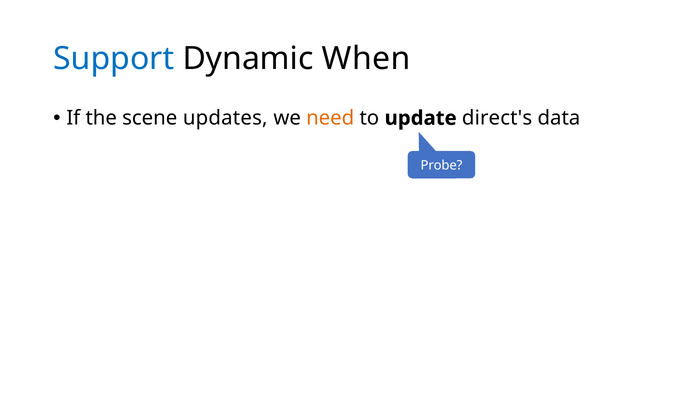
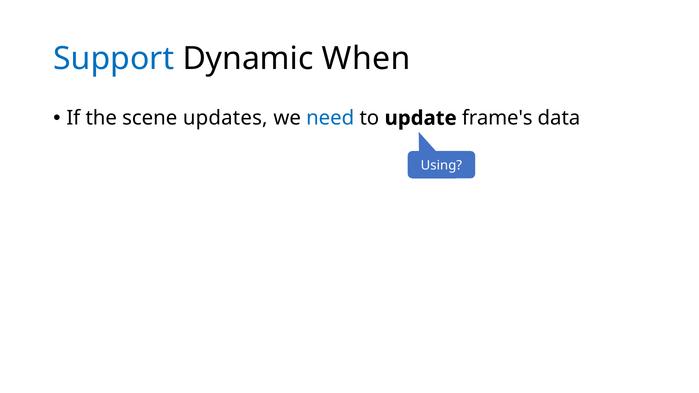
need colour: orange -> blue (330, 118)
direct's: direct's -> frame's (497, 118)
Probe: Probe -> Using (441, 166)
